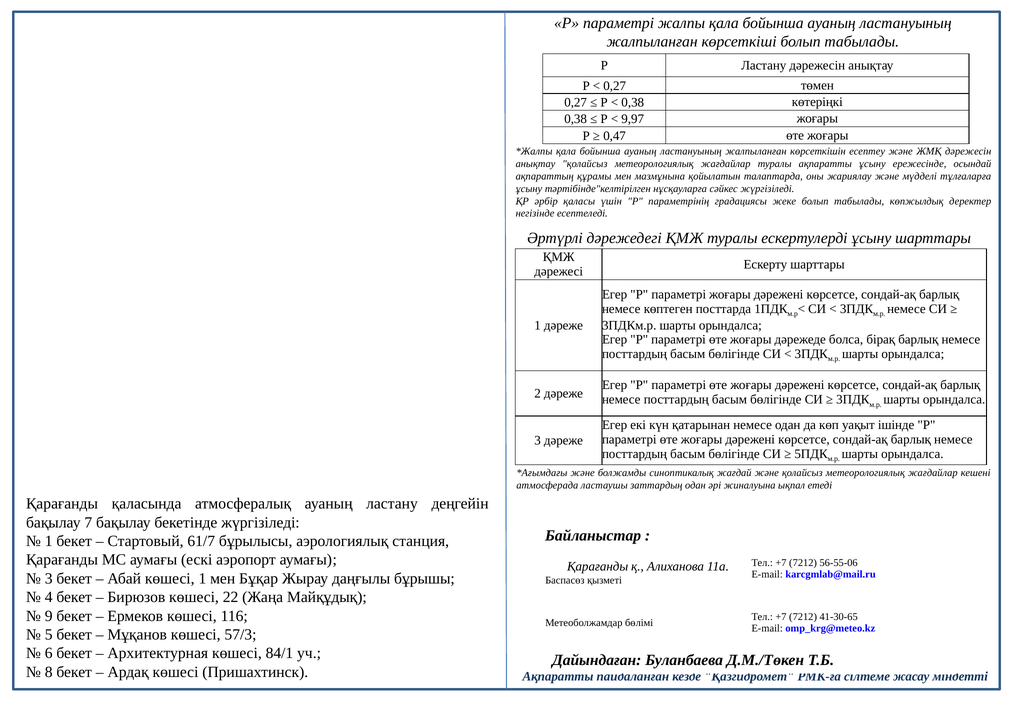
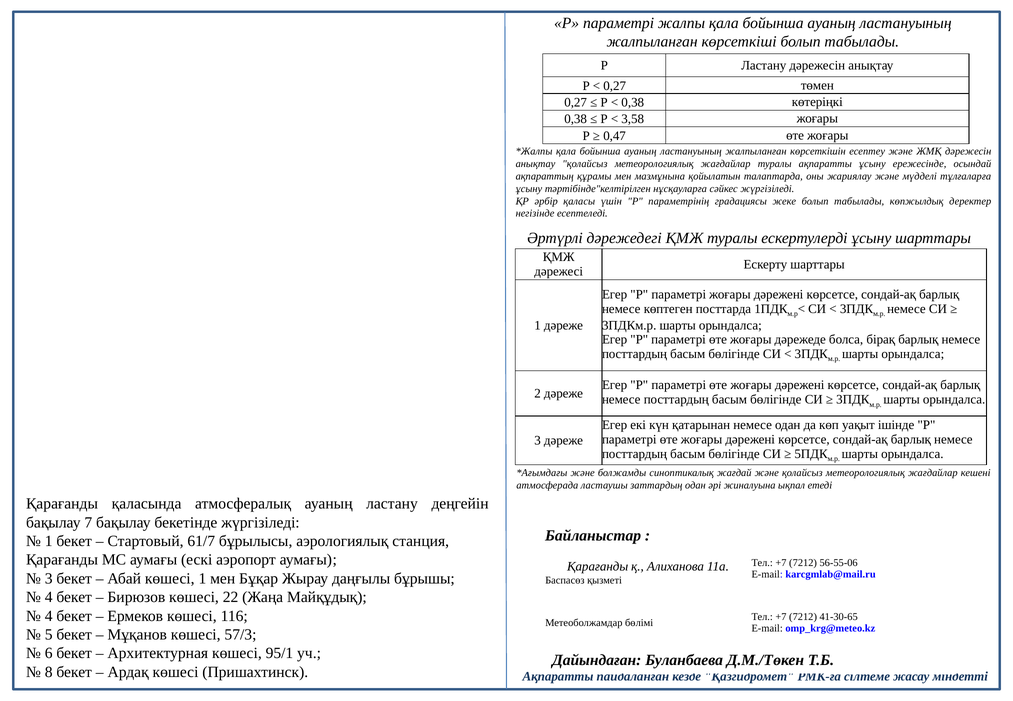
9,97: 9,97 -> 3,58 (633, 119)
9: 9 -> 4 (49, 616)
84/1: 84/1 -> 95/1 (279, 654)
